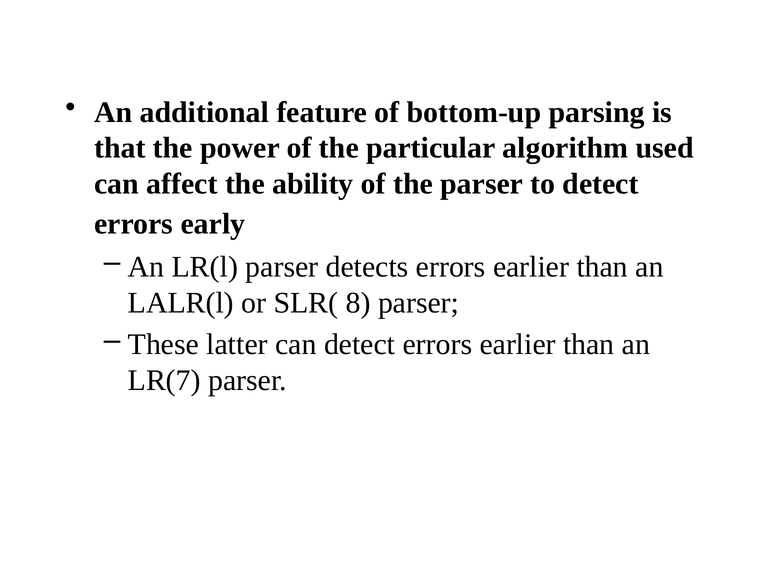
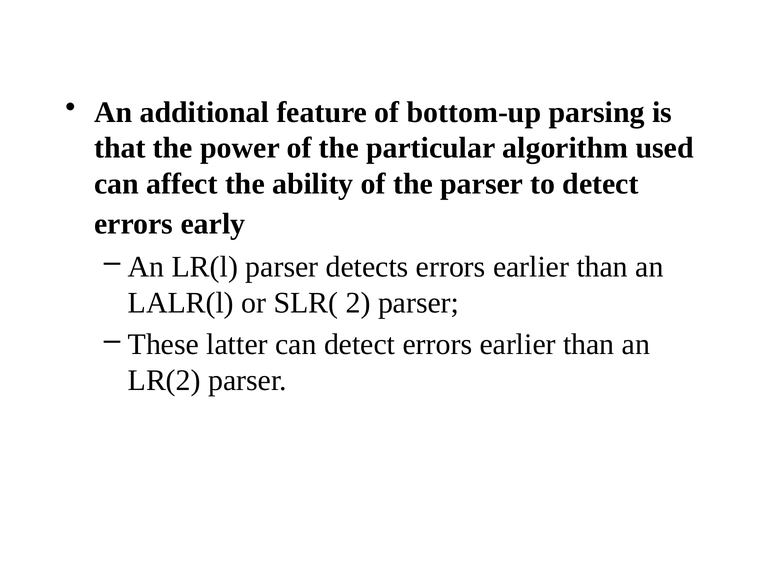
8: 8 -> 2 (358, 303)
LR(7: LR(7 -> LR(2 (164, 381)
